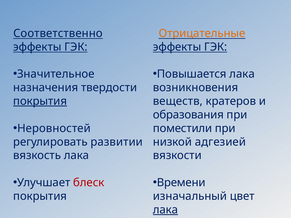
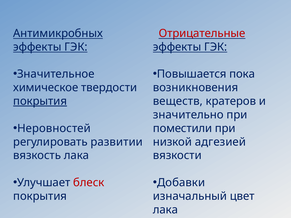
Соответственно: Соответственно -> Антимикробных (58, 33)
Отрицательные colour: orange -> red (202, 33)
Повышается лака: лака -> пока (242, 74)
назначения: назначения -> химическое (46, 88)
образования: образования -> значительно (188, 115)
Времени: Времени -> Добавки (181, 183)
лака underline: present -> none (165, 210)
